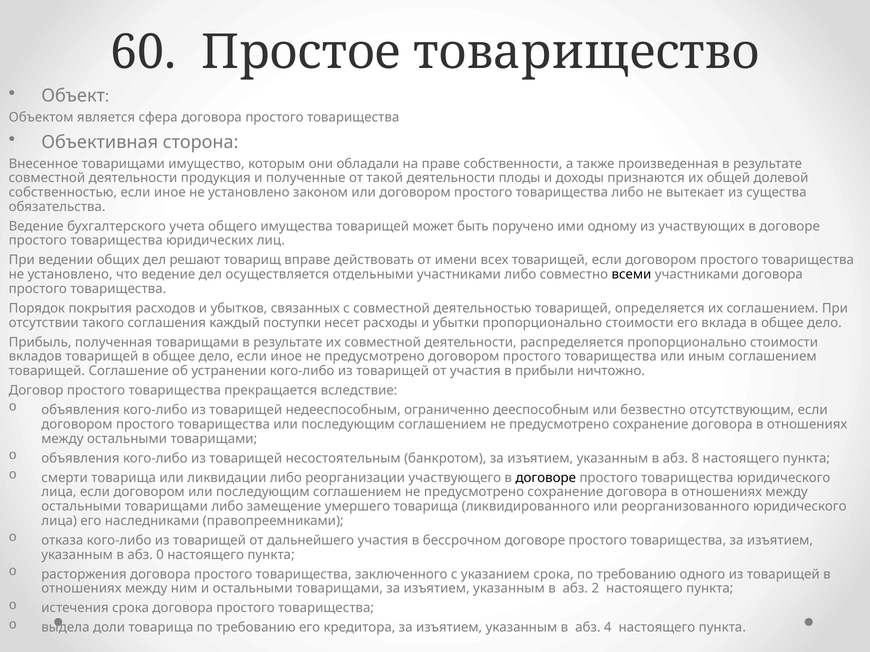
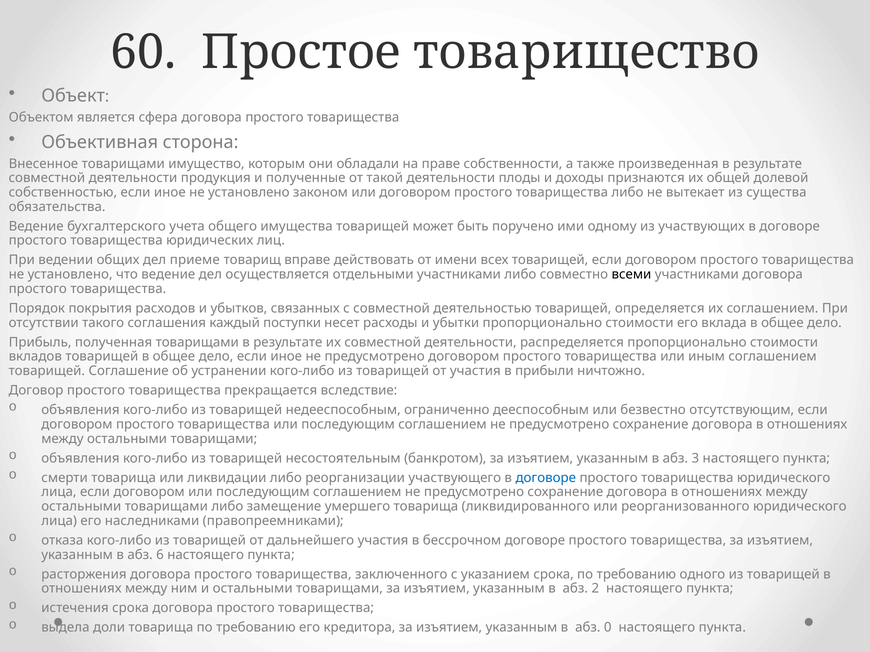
решают: решают -> приеме (195, 260)
8: 8 -> 3 (695, 459)
договоре colour: black -> blue (546, 478)
0: 0 -> 6 (160, 555)
4: 4 -> 0 (608, 628)
